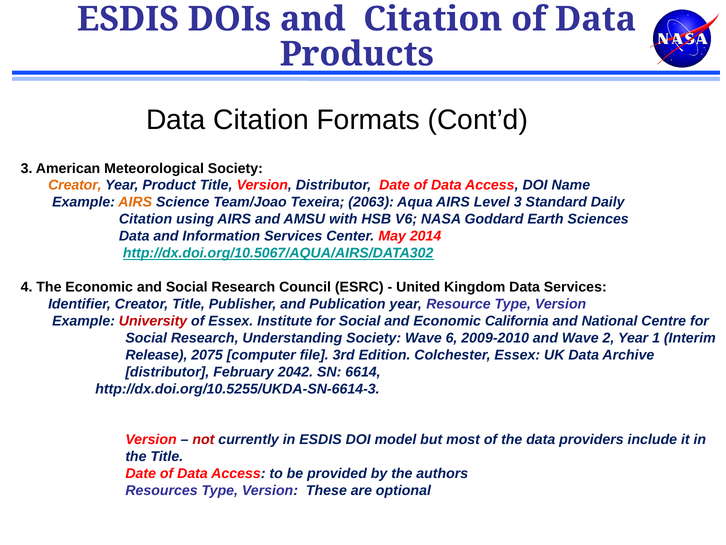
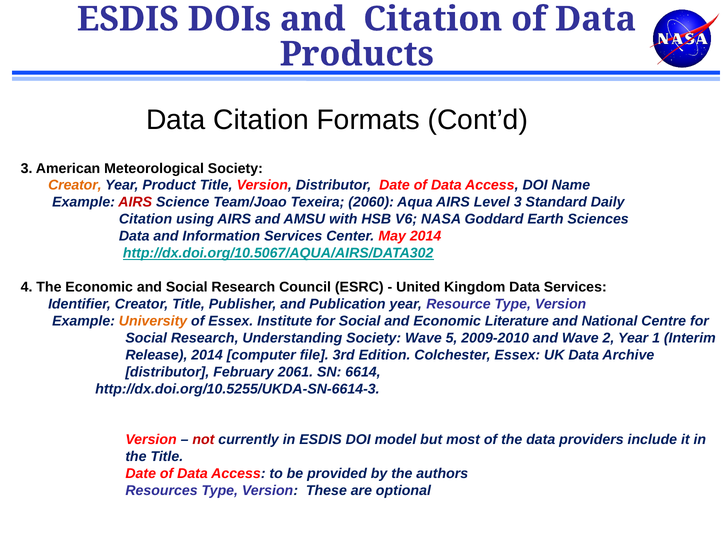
AIRS colour: orange -> red (135, 202)
2063: 2063 -> 2060 (371, 202)
University colour: red -> orange (153, 321)
California: California -> Literature (517, 321)
6: 6 -> 5 (452, 338)
Release 2075: 2075 -> 2014 (207, 355)
2042: 2042 -> 2061 (295, 372)
